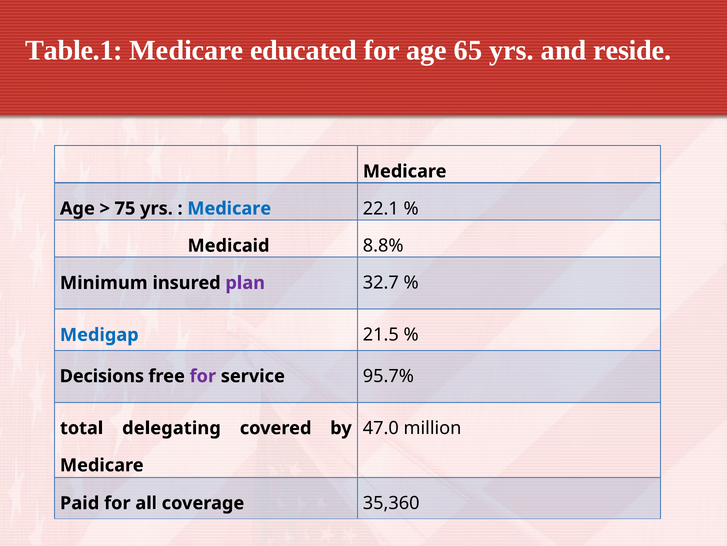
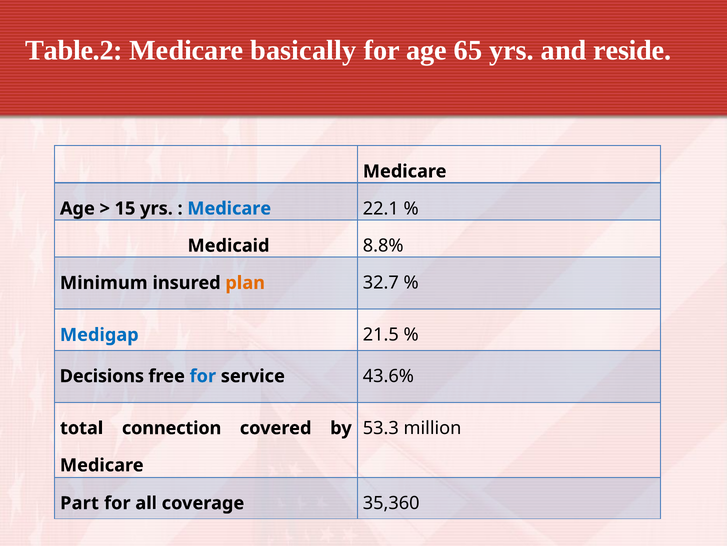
Table.1: Table.1 -> Table.2 (74, 50)
educated: educated -> basically (303, 50)
75: 75 -> 15 (125, 208)
plan colour: purple -> orange (245, 283)
for colour: purple -> blue (203, 376)
95.7%: 95.7% -> 43.6% (388, 376)
47.0: 47.0 -> 53.3 (381, 428)
delegating: delegating -> connection (172, 428)
Paid: Paid -> Part (80, 503)
